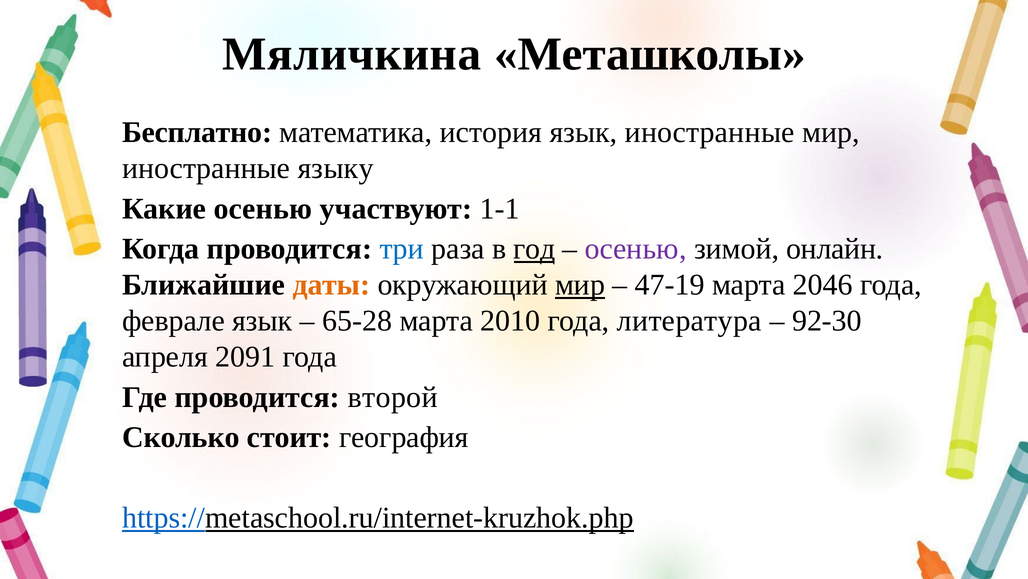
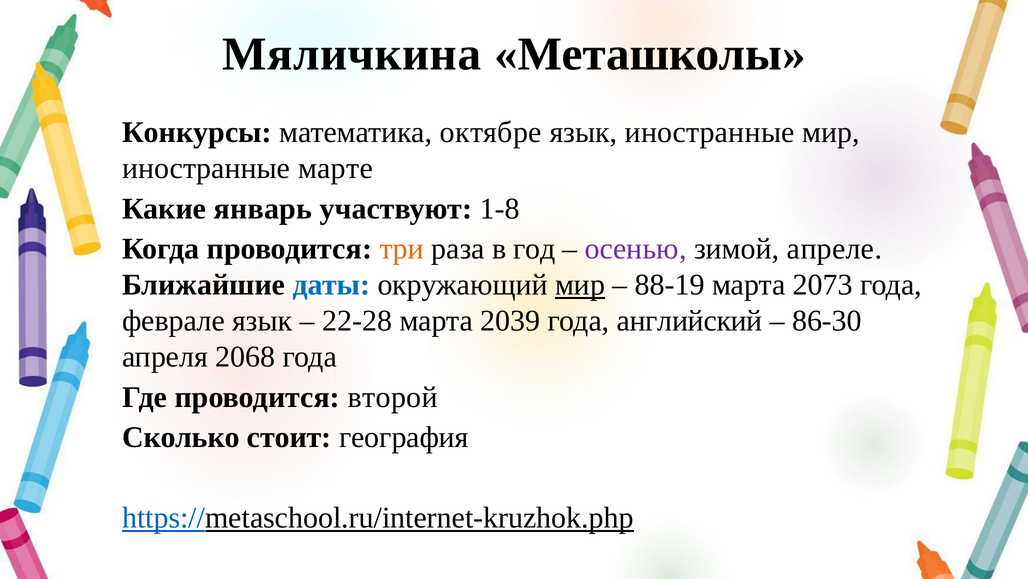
Бесплатно: Бесплатно -> Конкурсы (197, 132)
история: история -> октябре (491, 132)
языку: языку -> марте (336, 168)
Какие осенью: осенью -> январь (263, 208)
1-1: 1-1 -> 1-8 (500, 208)
три colour: blue -> orange (402, 249)
год underline: present -> none (534, 249)
онлайн: онлайн -> апреле (835, 249)
даты colour: orange -> blue (331, 285)
47-19: 47-19 -> 88-19 (670, 285)
2046: 2046 -> 2073 (823, 285)
65-28: 65-28 -> 22-28 (357, 320)
2010: 2010 -> 2039 (510, 320)
литература: литература -> английский (690, 320)
92-30: 92-30 -> 86-30 (827, 320)
2091: 2091 -> 2068 (245, 356)
